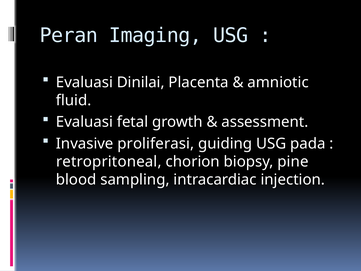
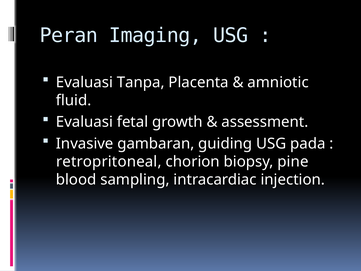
Dinilai: Dinilai -> Tanpa (141, 82)
proliferasi: proliferasi -> gambaran (156, 143)
